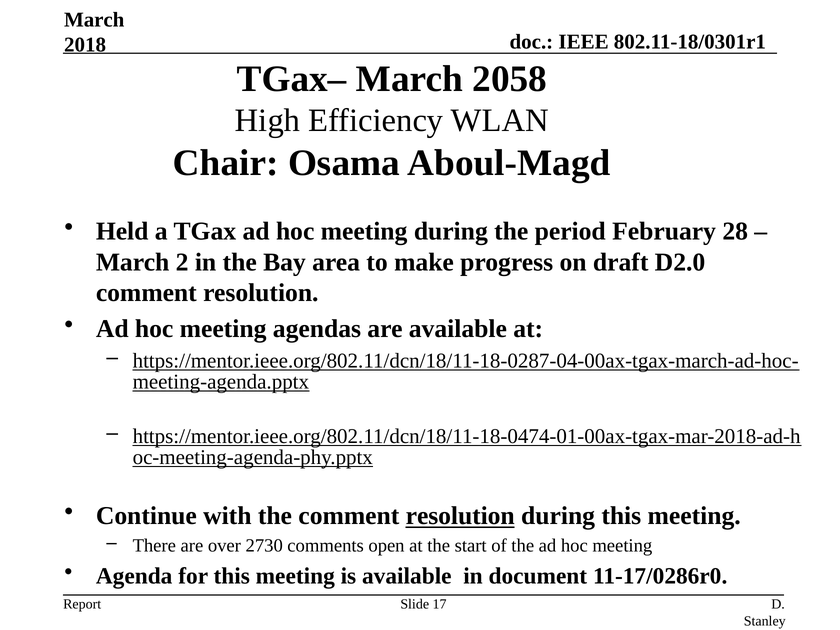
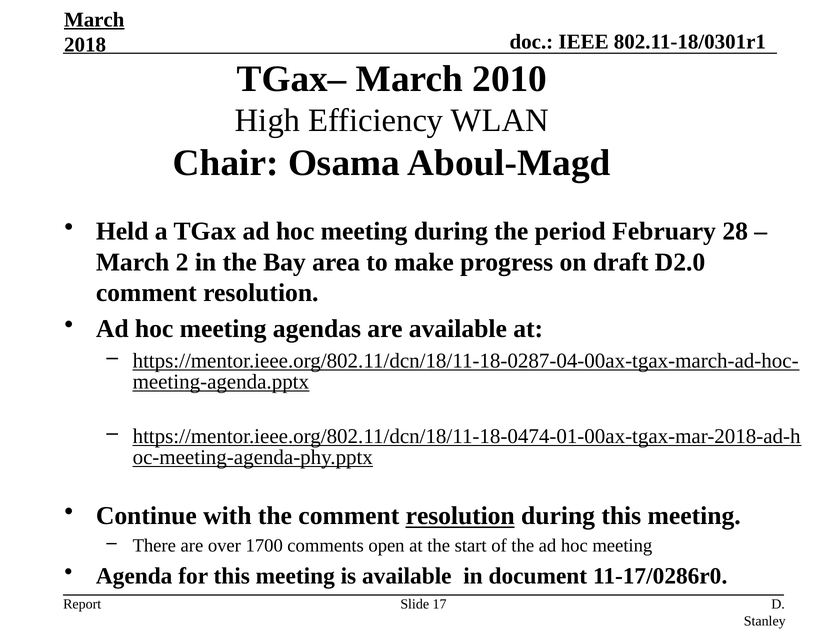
March underline: none -> present (94, 20)
2058: 2058 -> 2010 (510, 79)
2730: 2730 -> 1700 (264, 546)
